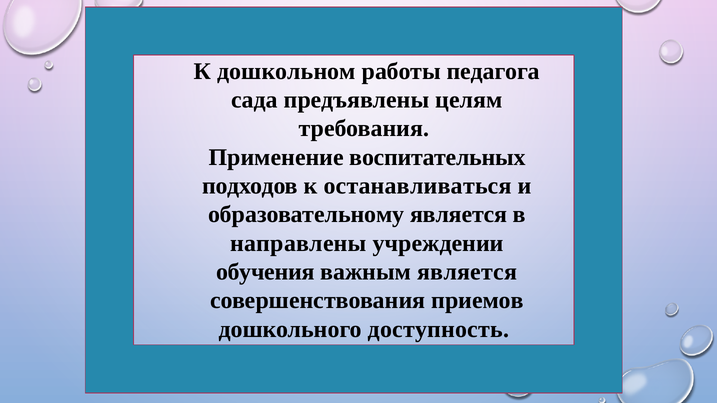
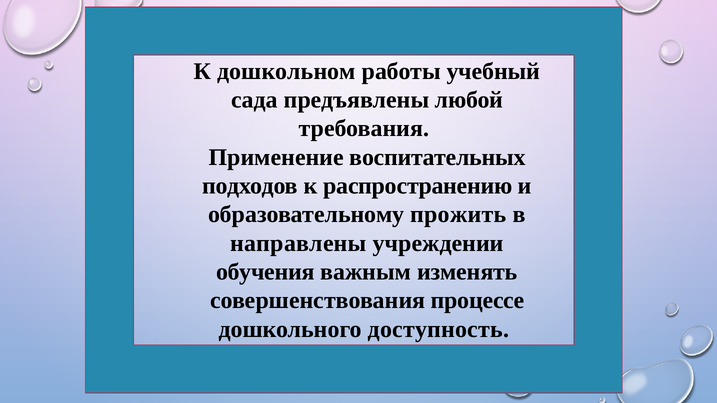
педагога: педагога -> учебный (493, 71)
целям: целям -> любой (469, 100)
останавливаться: останавливаться -> распространению (418, 186)
образовательному является: является -> прожить (458, 215)
важным является: является -> изменять (467, 272)
приемов: приемов -> процессе (478, 301)
